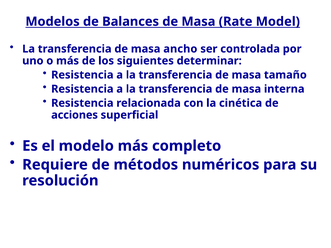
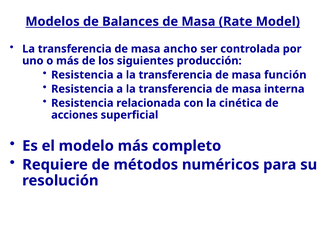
determinar: determinar -> producción (209, 61)
tamaño: tamaño -> función (285, 75)
